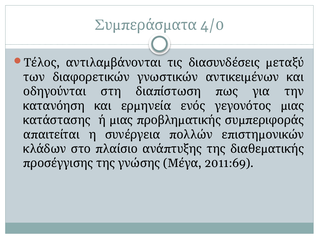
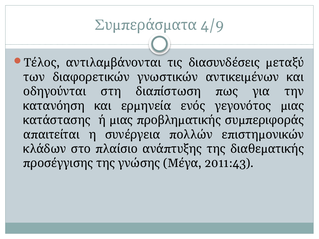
4/0: 4/0 -> 4/9 (212, 25)
2011:69: 2011:69 -> 2011:43 (229, 163)
